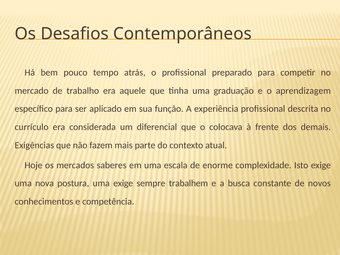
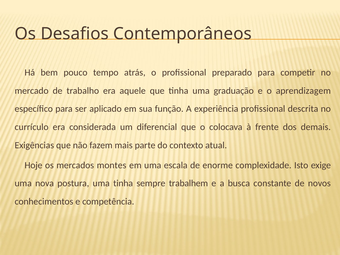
saberes: saberes -> montes (112, 165)
uma exige: exige -> tinha (123, 183)
